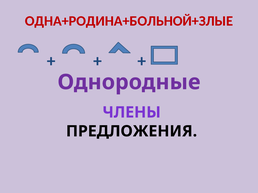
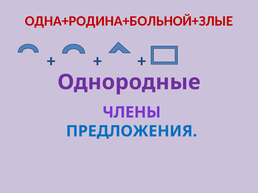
ПРЕДЛОЖЕНИЯ colour: black -> blue (132, 132)
